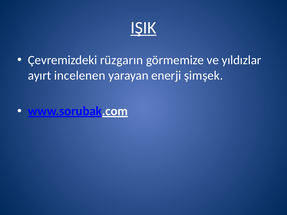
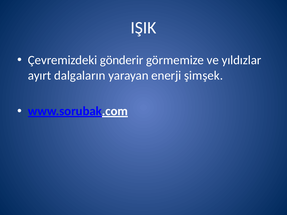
IŞIK underline: present -> none (143, 28)
rüzgarın: rüzgarın -> gönderir (122, 60)
incelenen: incelenen -> dalgaların (80, 76)
